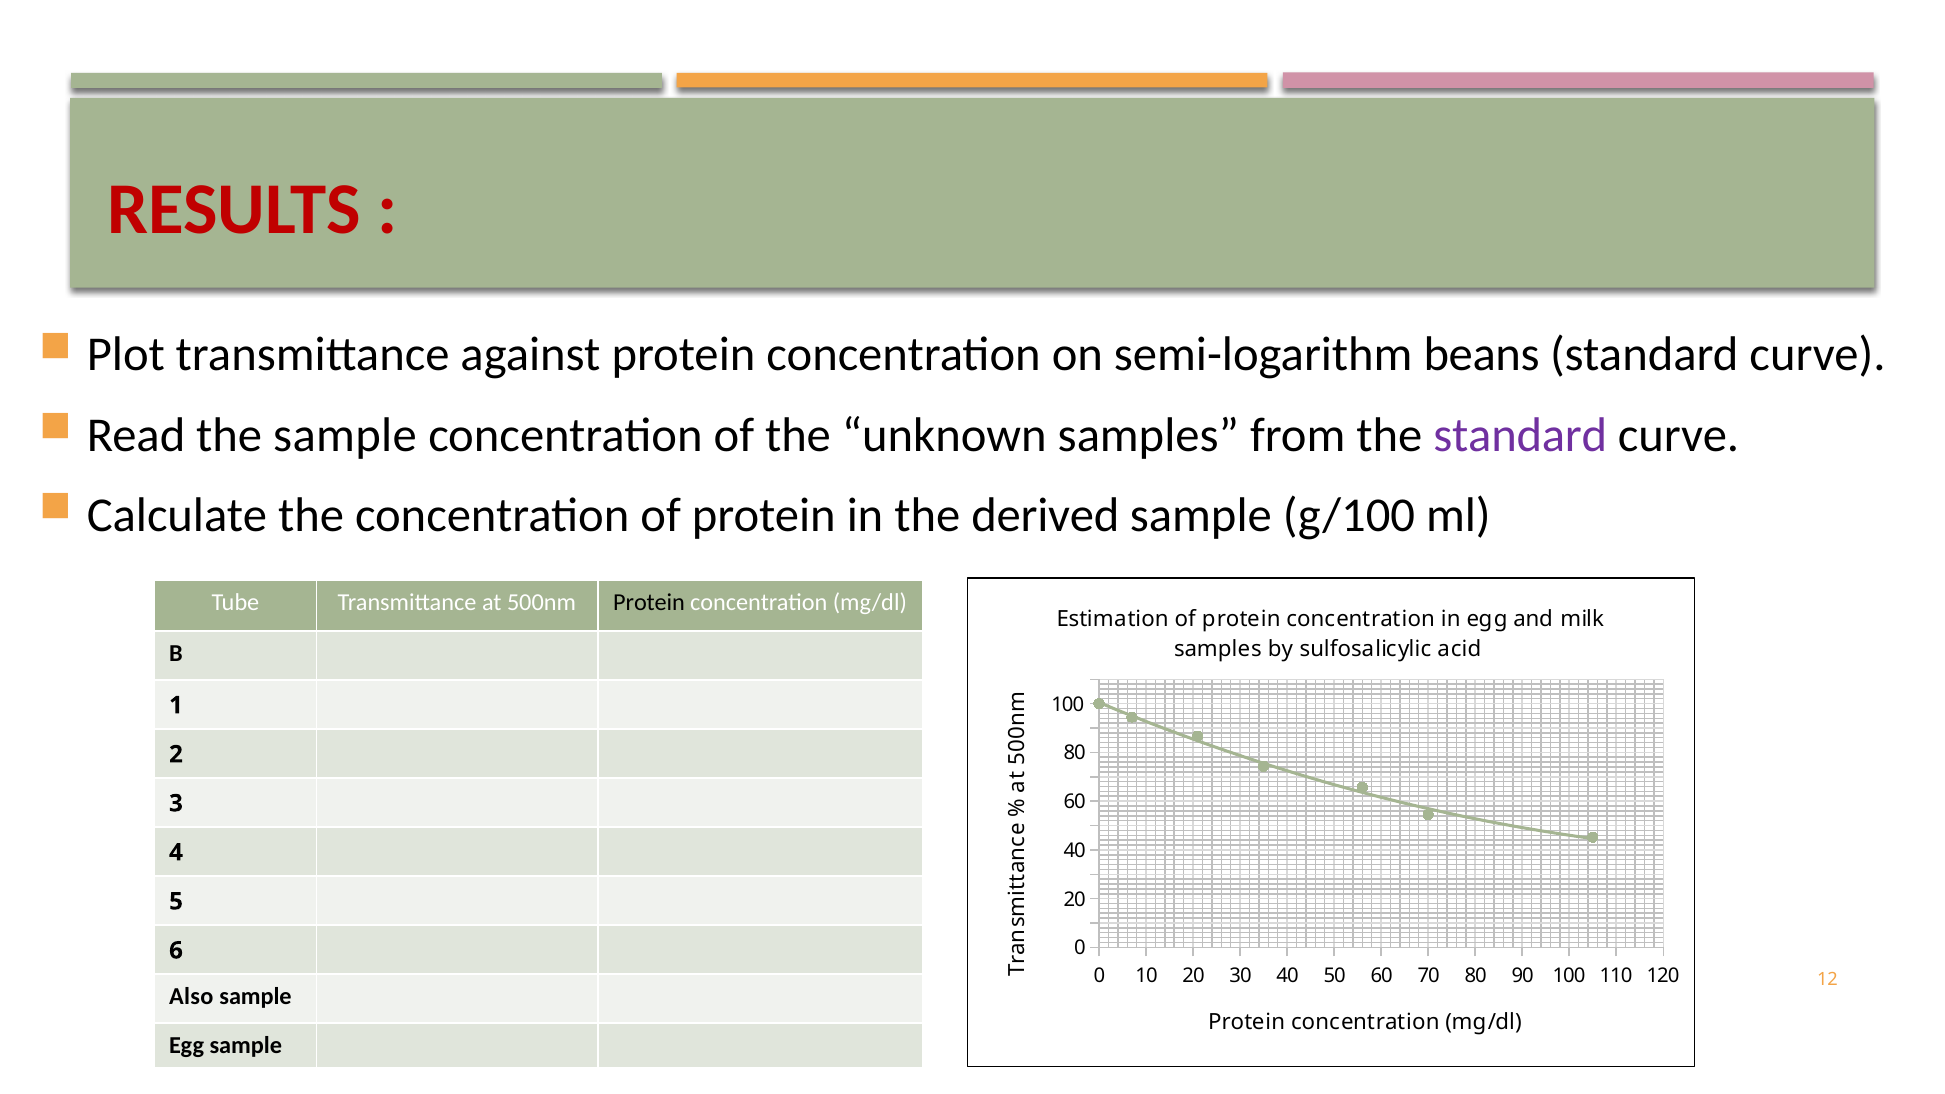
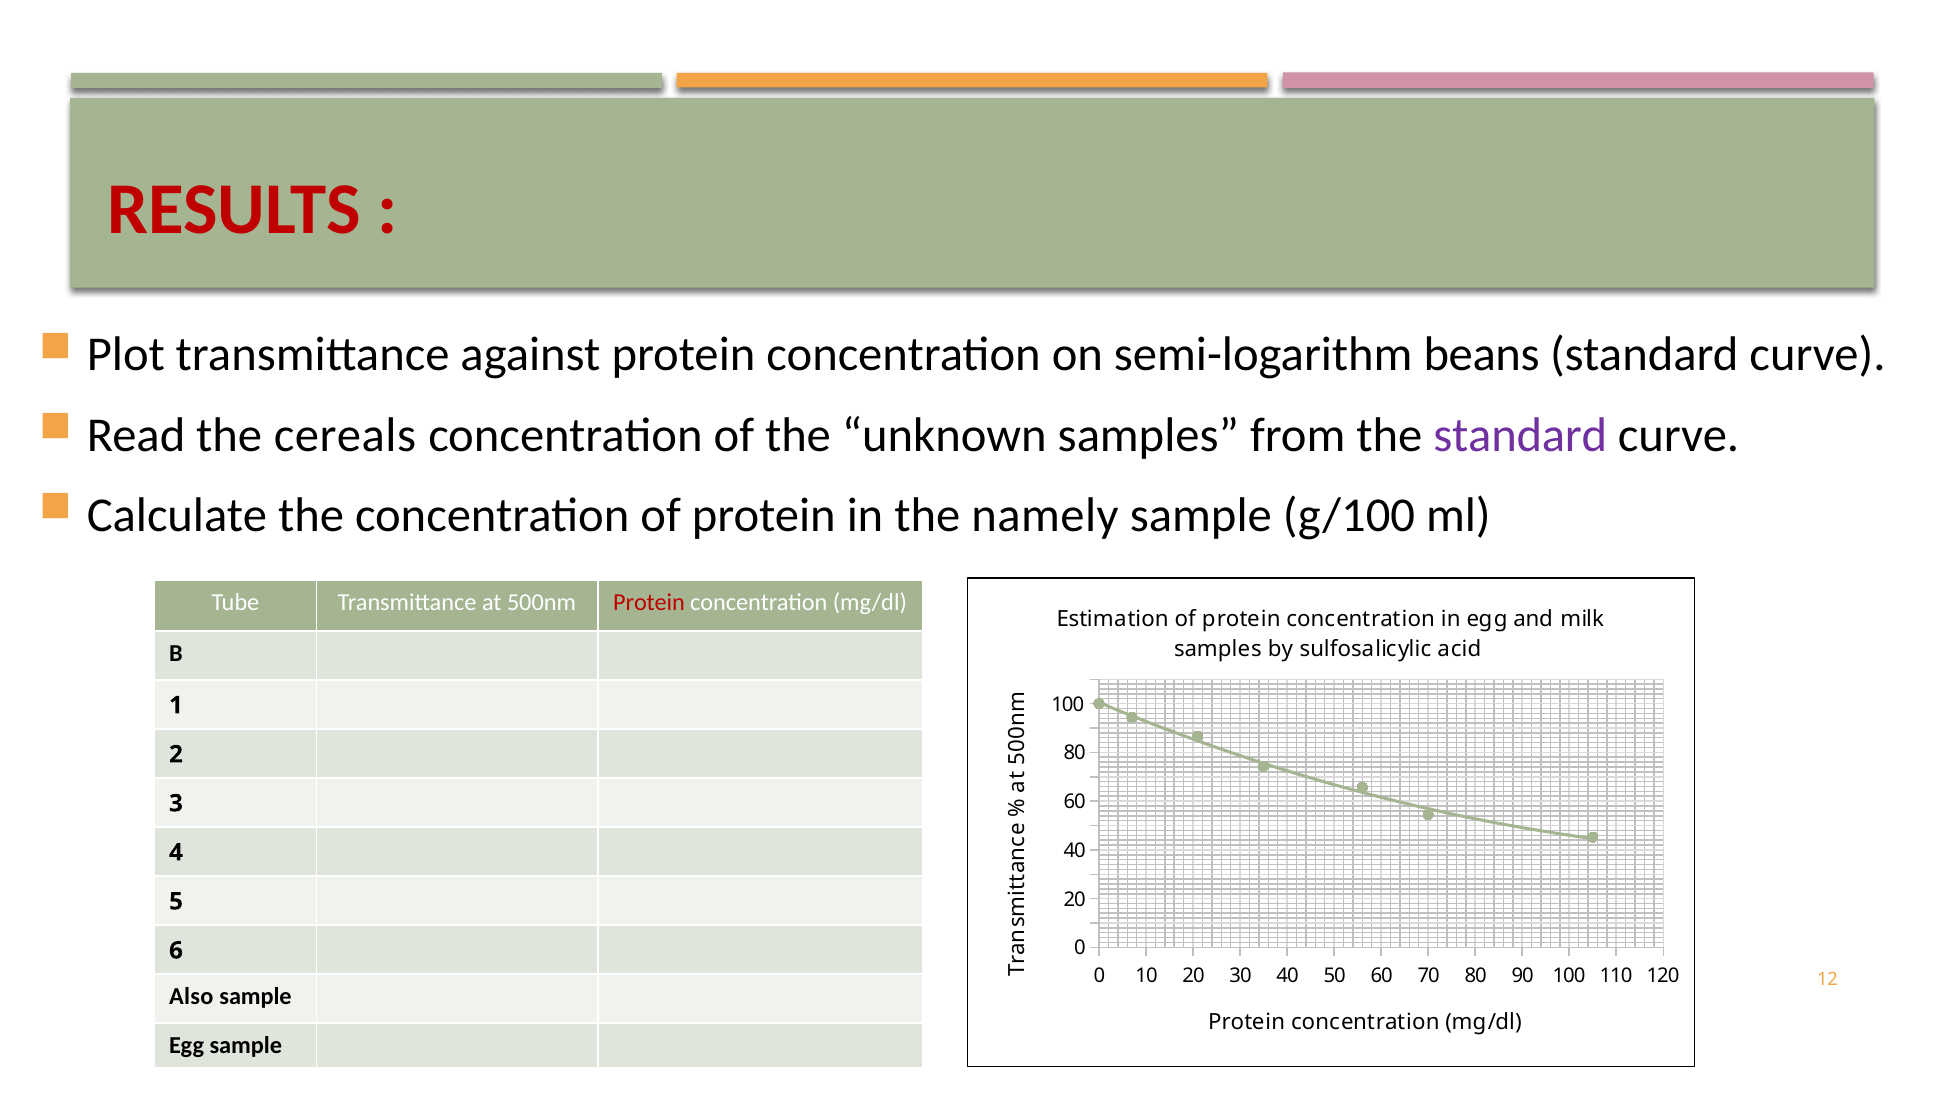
the sample: sample -> cereals (345, 435)
derived: derived -> namely (1045, 515)
Protein colour: black -> red (649, 602)
